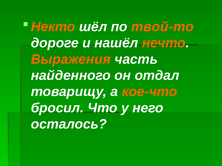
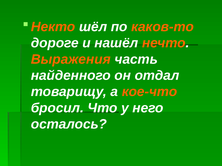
твой-то: твой-то -> каков-то (163, 27)
